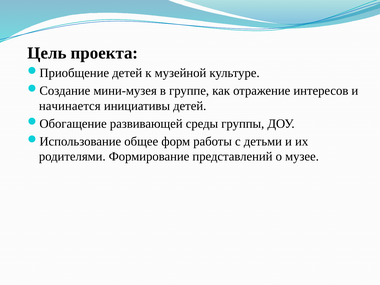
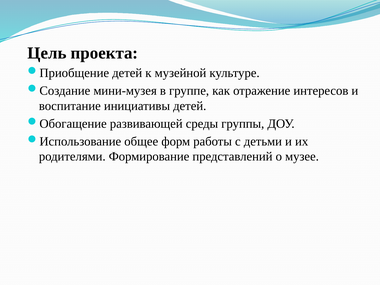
начинается: начинается -> воспитание (70, 106)
